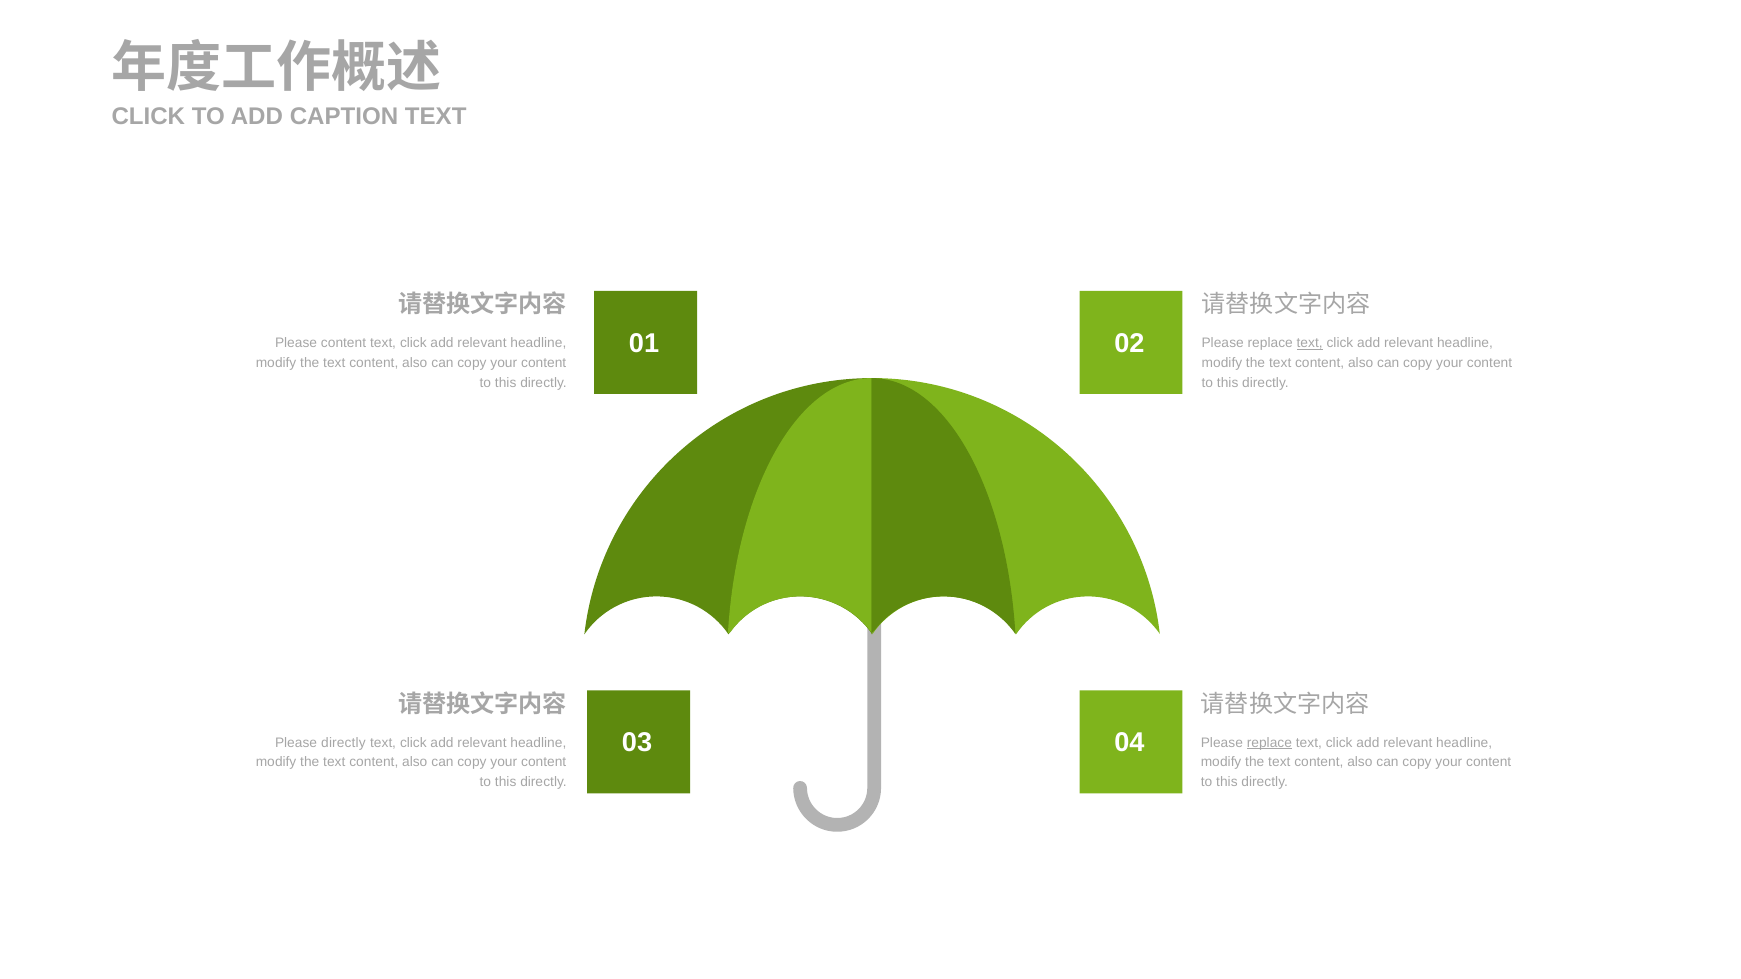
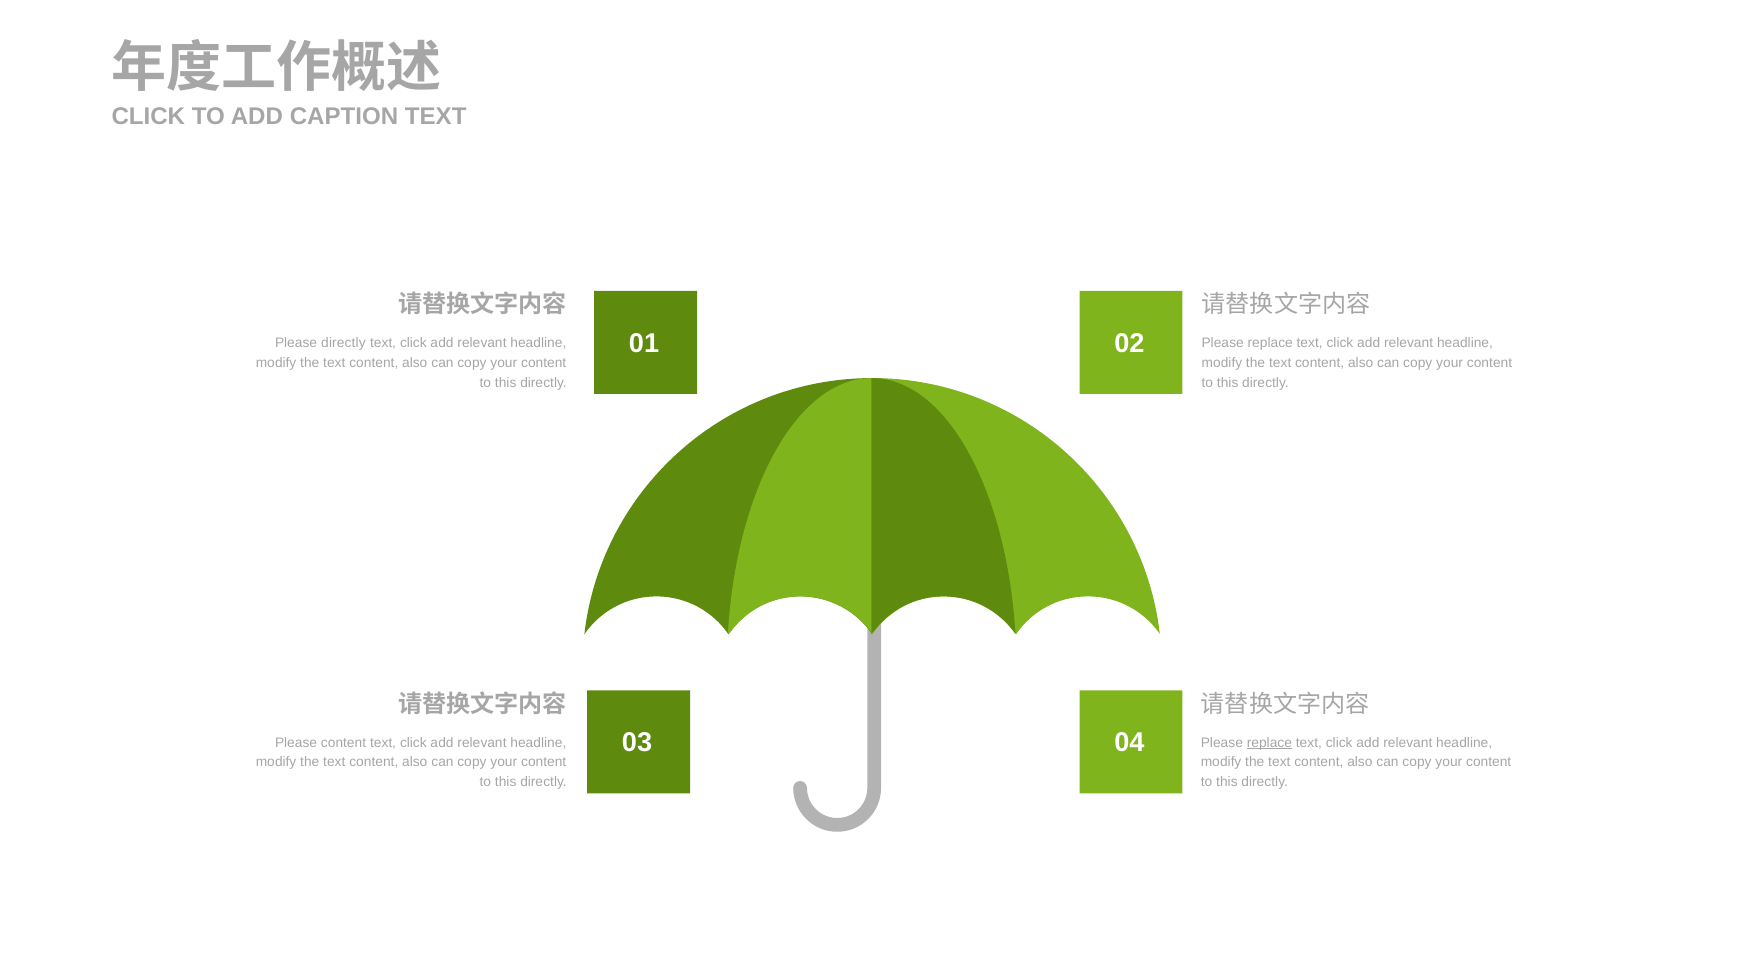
Please content: content -> directly (343, 343)
text underline: present -> none (1310, 343)
Please directly: directly -> content (344, 743)
